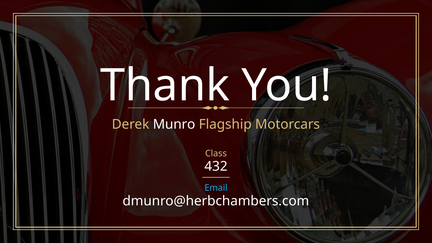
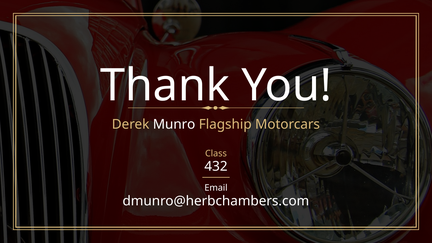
Email colour: light blue -> white (216, 188)
